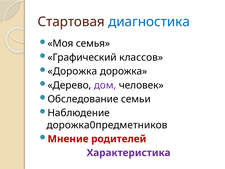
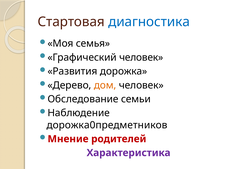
Графический классов: классов -> человек (141, 57)
Дорожка: Дорожка -> Развития (72, 71)
дом colour: purple -> orange (105, 85)
